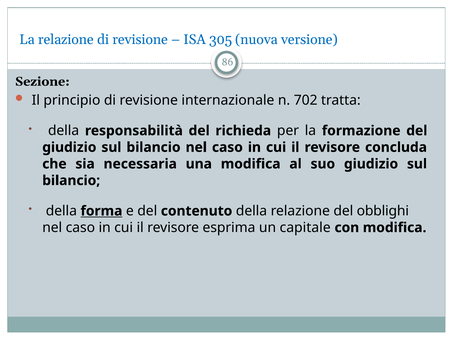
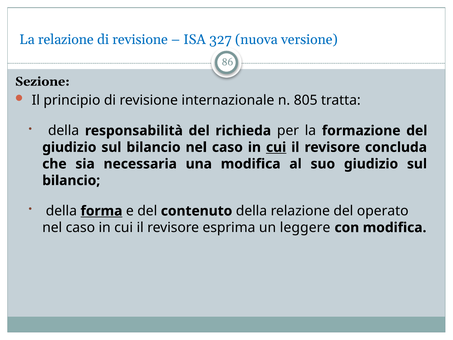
305: 305 -> 327 (220, 39)
702: 702 -> 805 (306, 100)
cui underline: none -> present (276, 147)
obblighi: obblighi -> operato (383, 211)
capitale: capitale -> leggere (305, 227)
